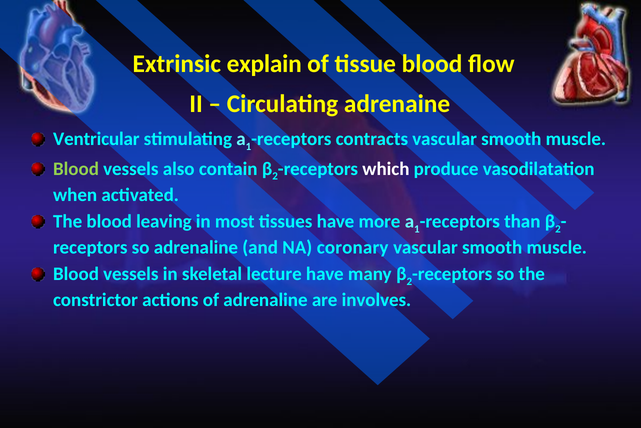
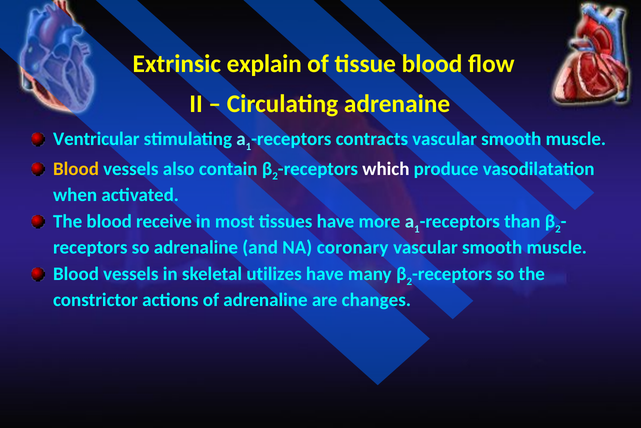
Blood colour: light green -> yellow (76, 169)
leaving: leaving -> receive (164, 221)
lecture: lecture -> utilizes (274, 274)
involves: involves -> changes (376, 300)
